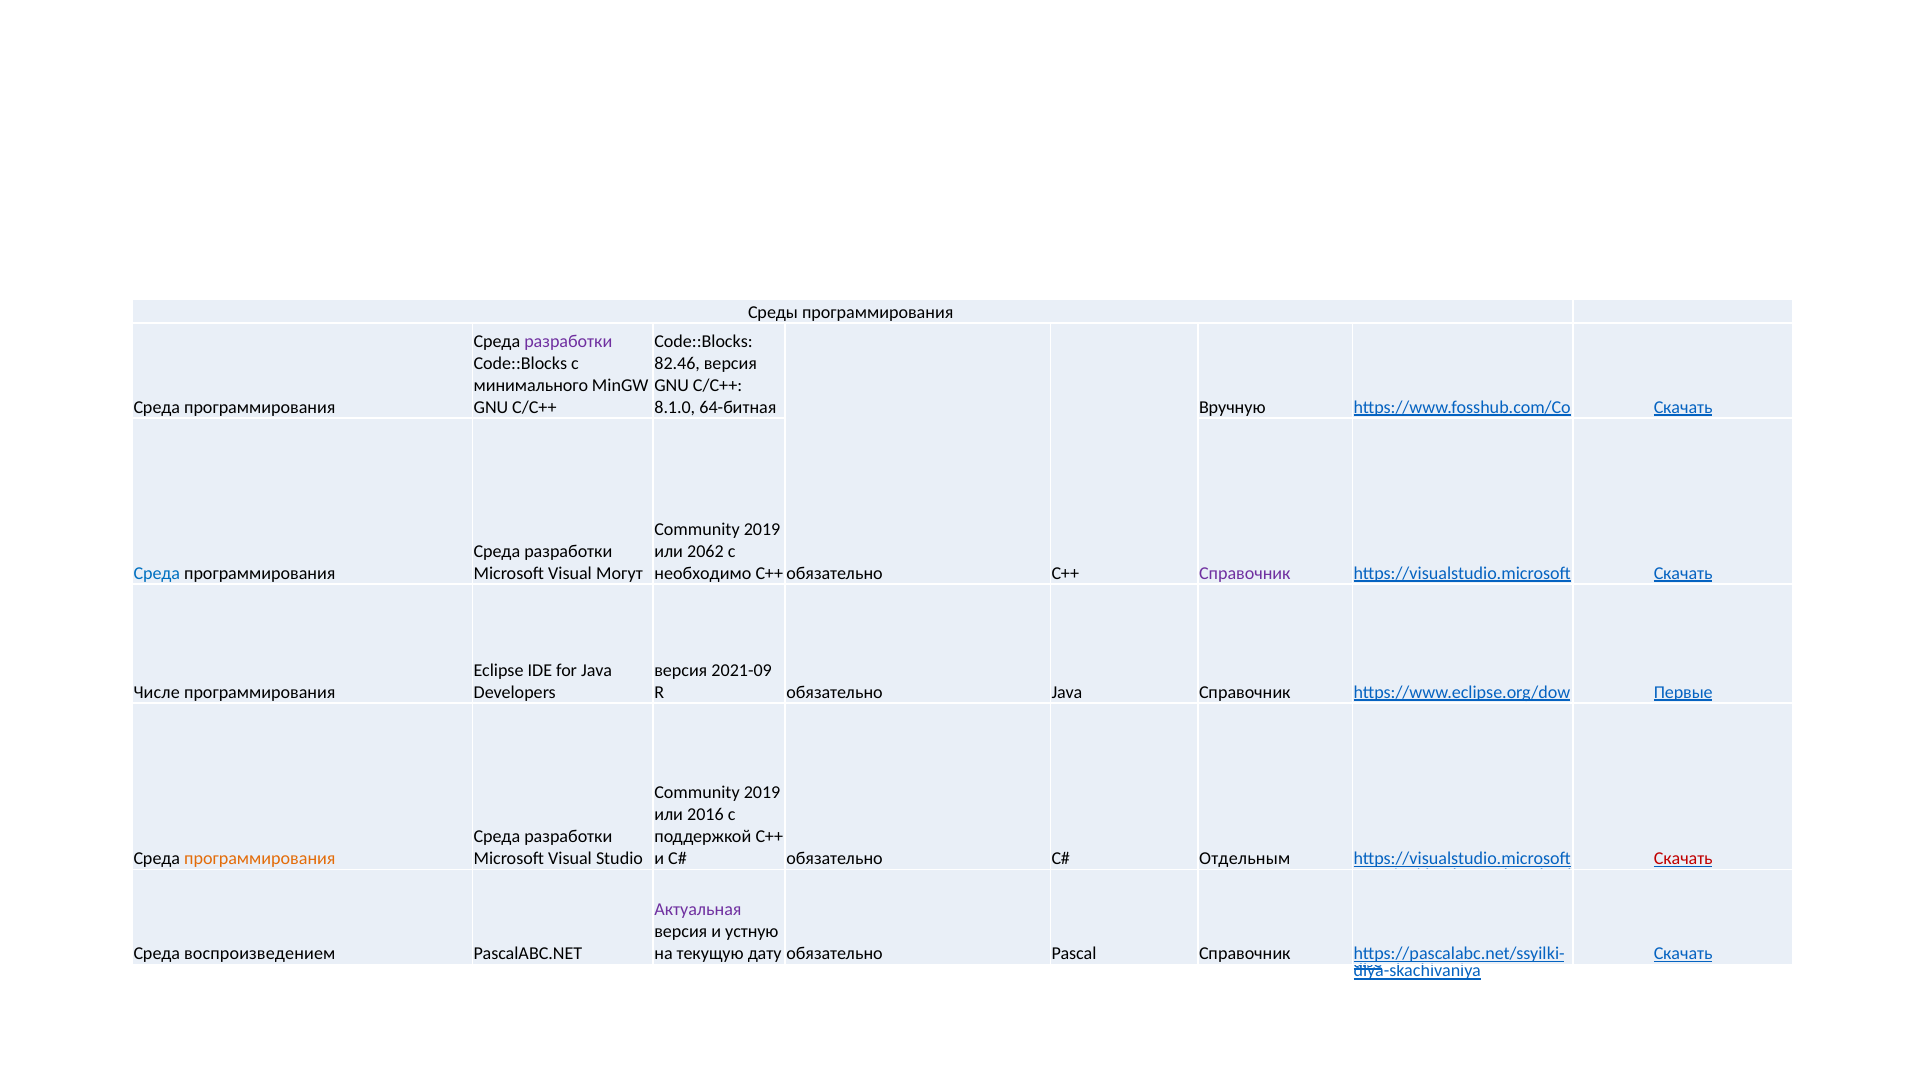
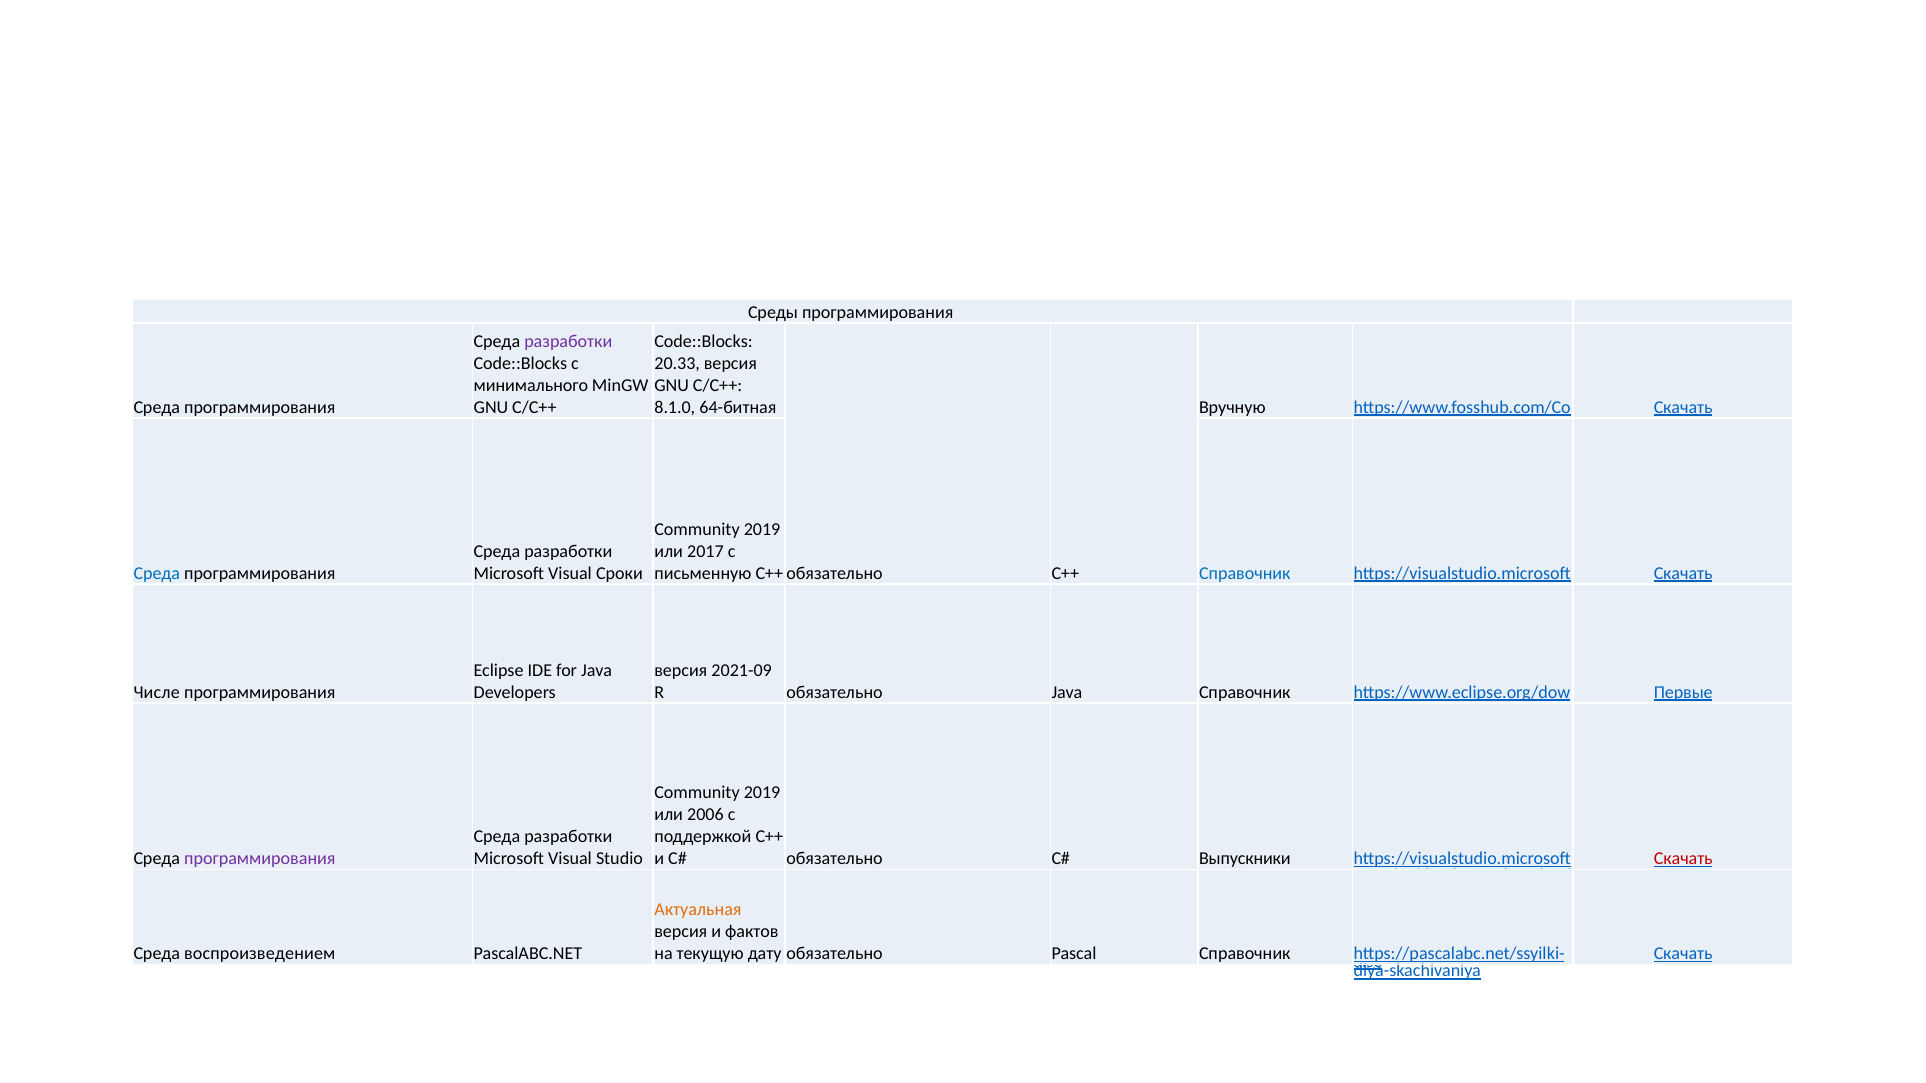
82.46: 82.46 -> 20.33 (677, 363)
2062: 2062 -> 2017 (705, 552)
Могут: Могут -> Сроки (619, 574)
необходимо: необходимо -> письменную (703, 574)
Справочник colour: purple -> blue (1245, 574)
2016: 2016 -> 2006 (705, 815)
программирования colour: orange -> purple (260, 859)
Отдельным: Отдельным -> Выпускники (1245, 859)
Актуальная colour: purple -> orange (698, 910)
устную: устную -> фактов (752, 932)
